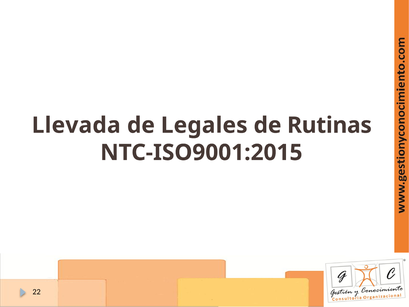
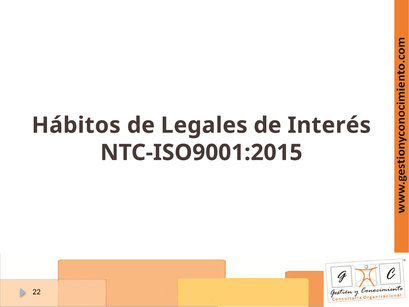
Llevada: Llevada -> Hábitos (76, 125)
Rutinas: Rutinas -> Interés (329, 125)
